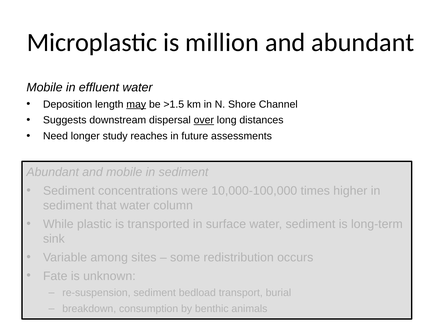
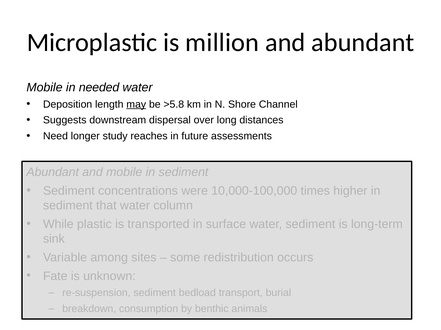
effluent: effluent -> needed (99, 88)
>1.5: >1.5 -> >5.8 (174, 105)
over underline: present -> none (204, 120)
